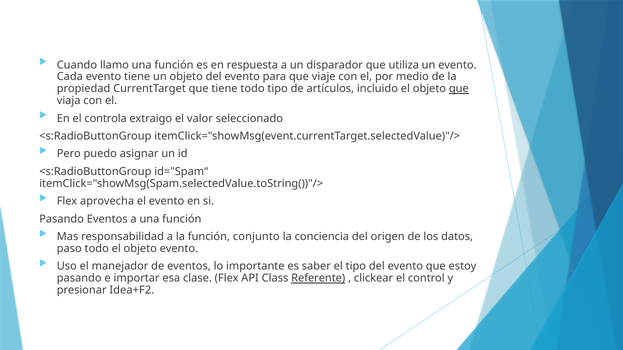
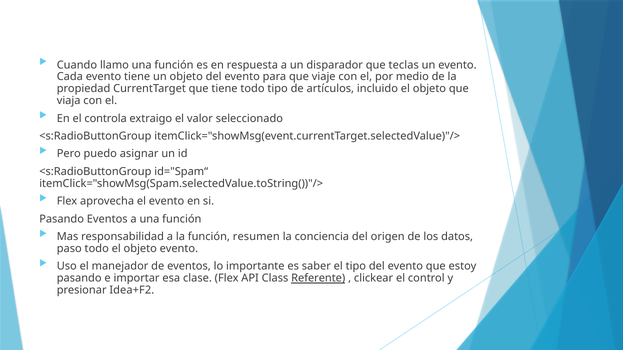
utiliza: utiliza -> teclas (404, 65)
que underline: present -> none (459, 89)
conjunto: conjunto -> resumen (256, 237)
